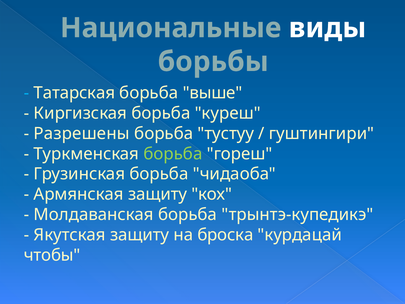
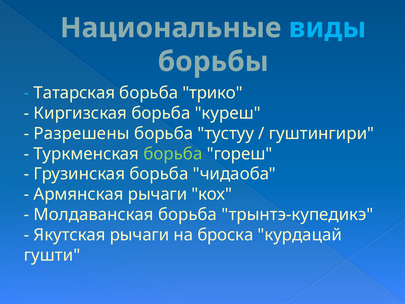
виды colour: white -> light blue (327, 28)
выше: выше -> трико (213, 93)
Армянская защиту: защиту -> рычаги (158, 194)
Якутская защиту: защиту -> рычаги (140, 235)
чтобы: чтобы -> гушти (52, 255)
